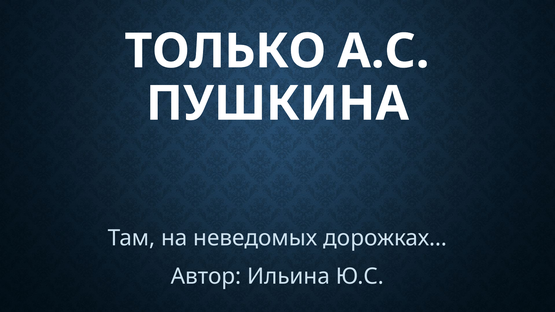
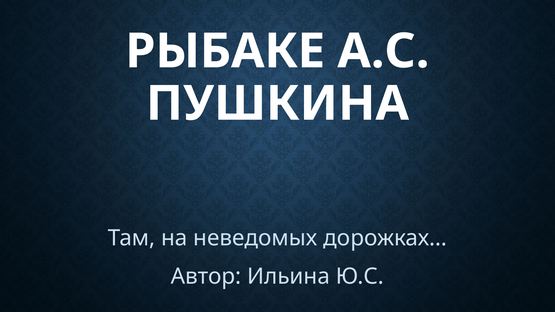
ТОЛЬКО: ТОЛЬКО -> РЫБАКЕ (225, 51)
